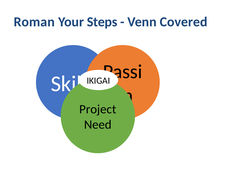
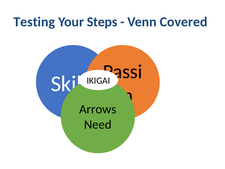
Roman: Roman -> Testing (34, 22)
Project: Project -> Arrows (98, 109)
